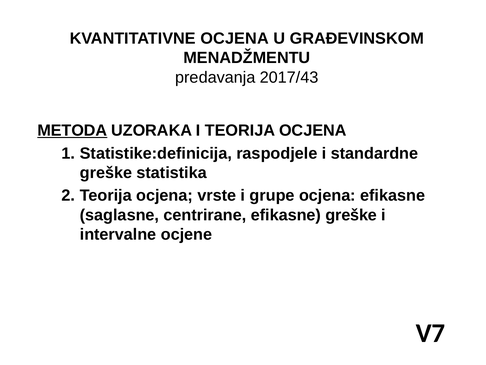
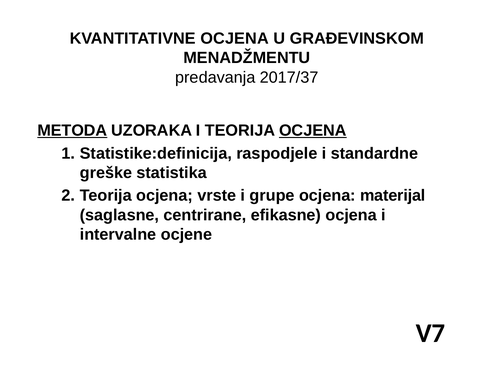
2017/43: 2017/43 -> 2017/37 (289, 77)
OCJENA underline: none -> present (313, 130)
ocjena efikasne: efikasne -> materijal (393, 195)
efikasne greške: greške -> ocjena (351, 215)
